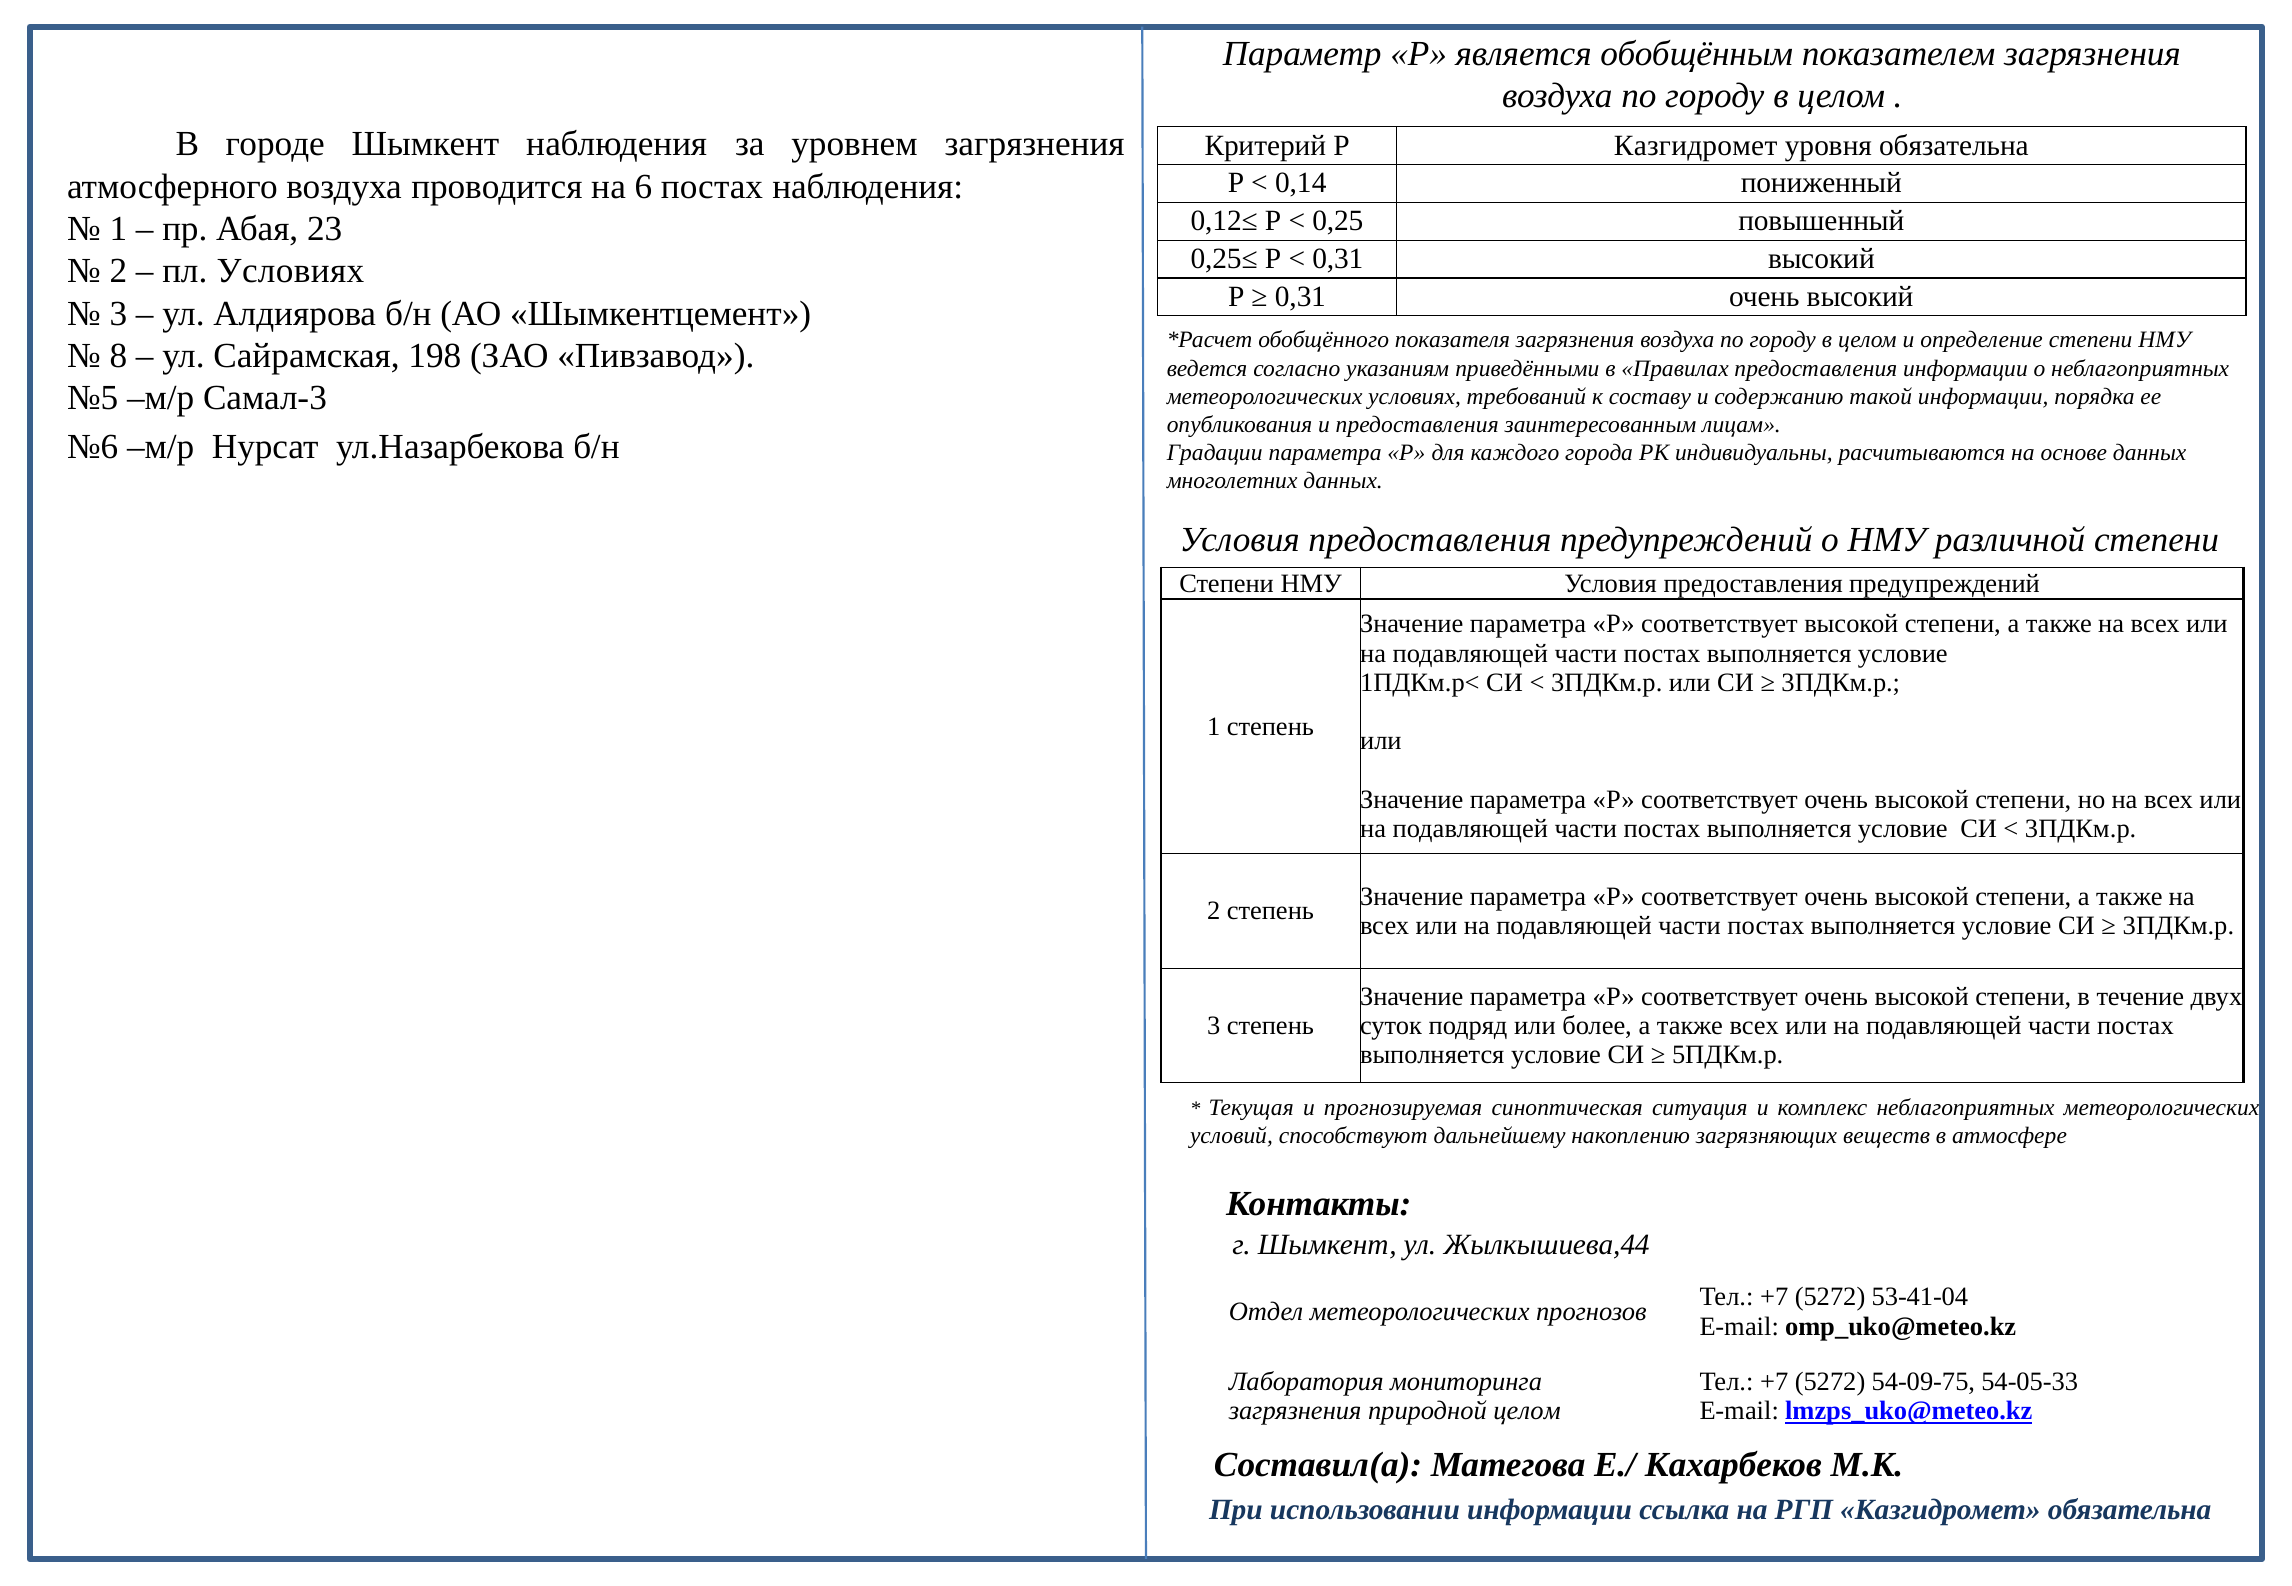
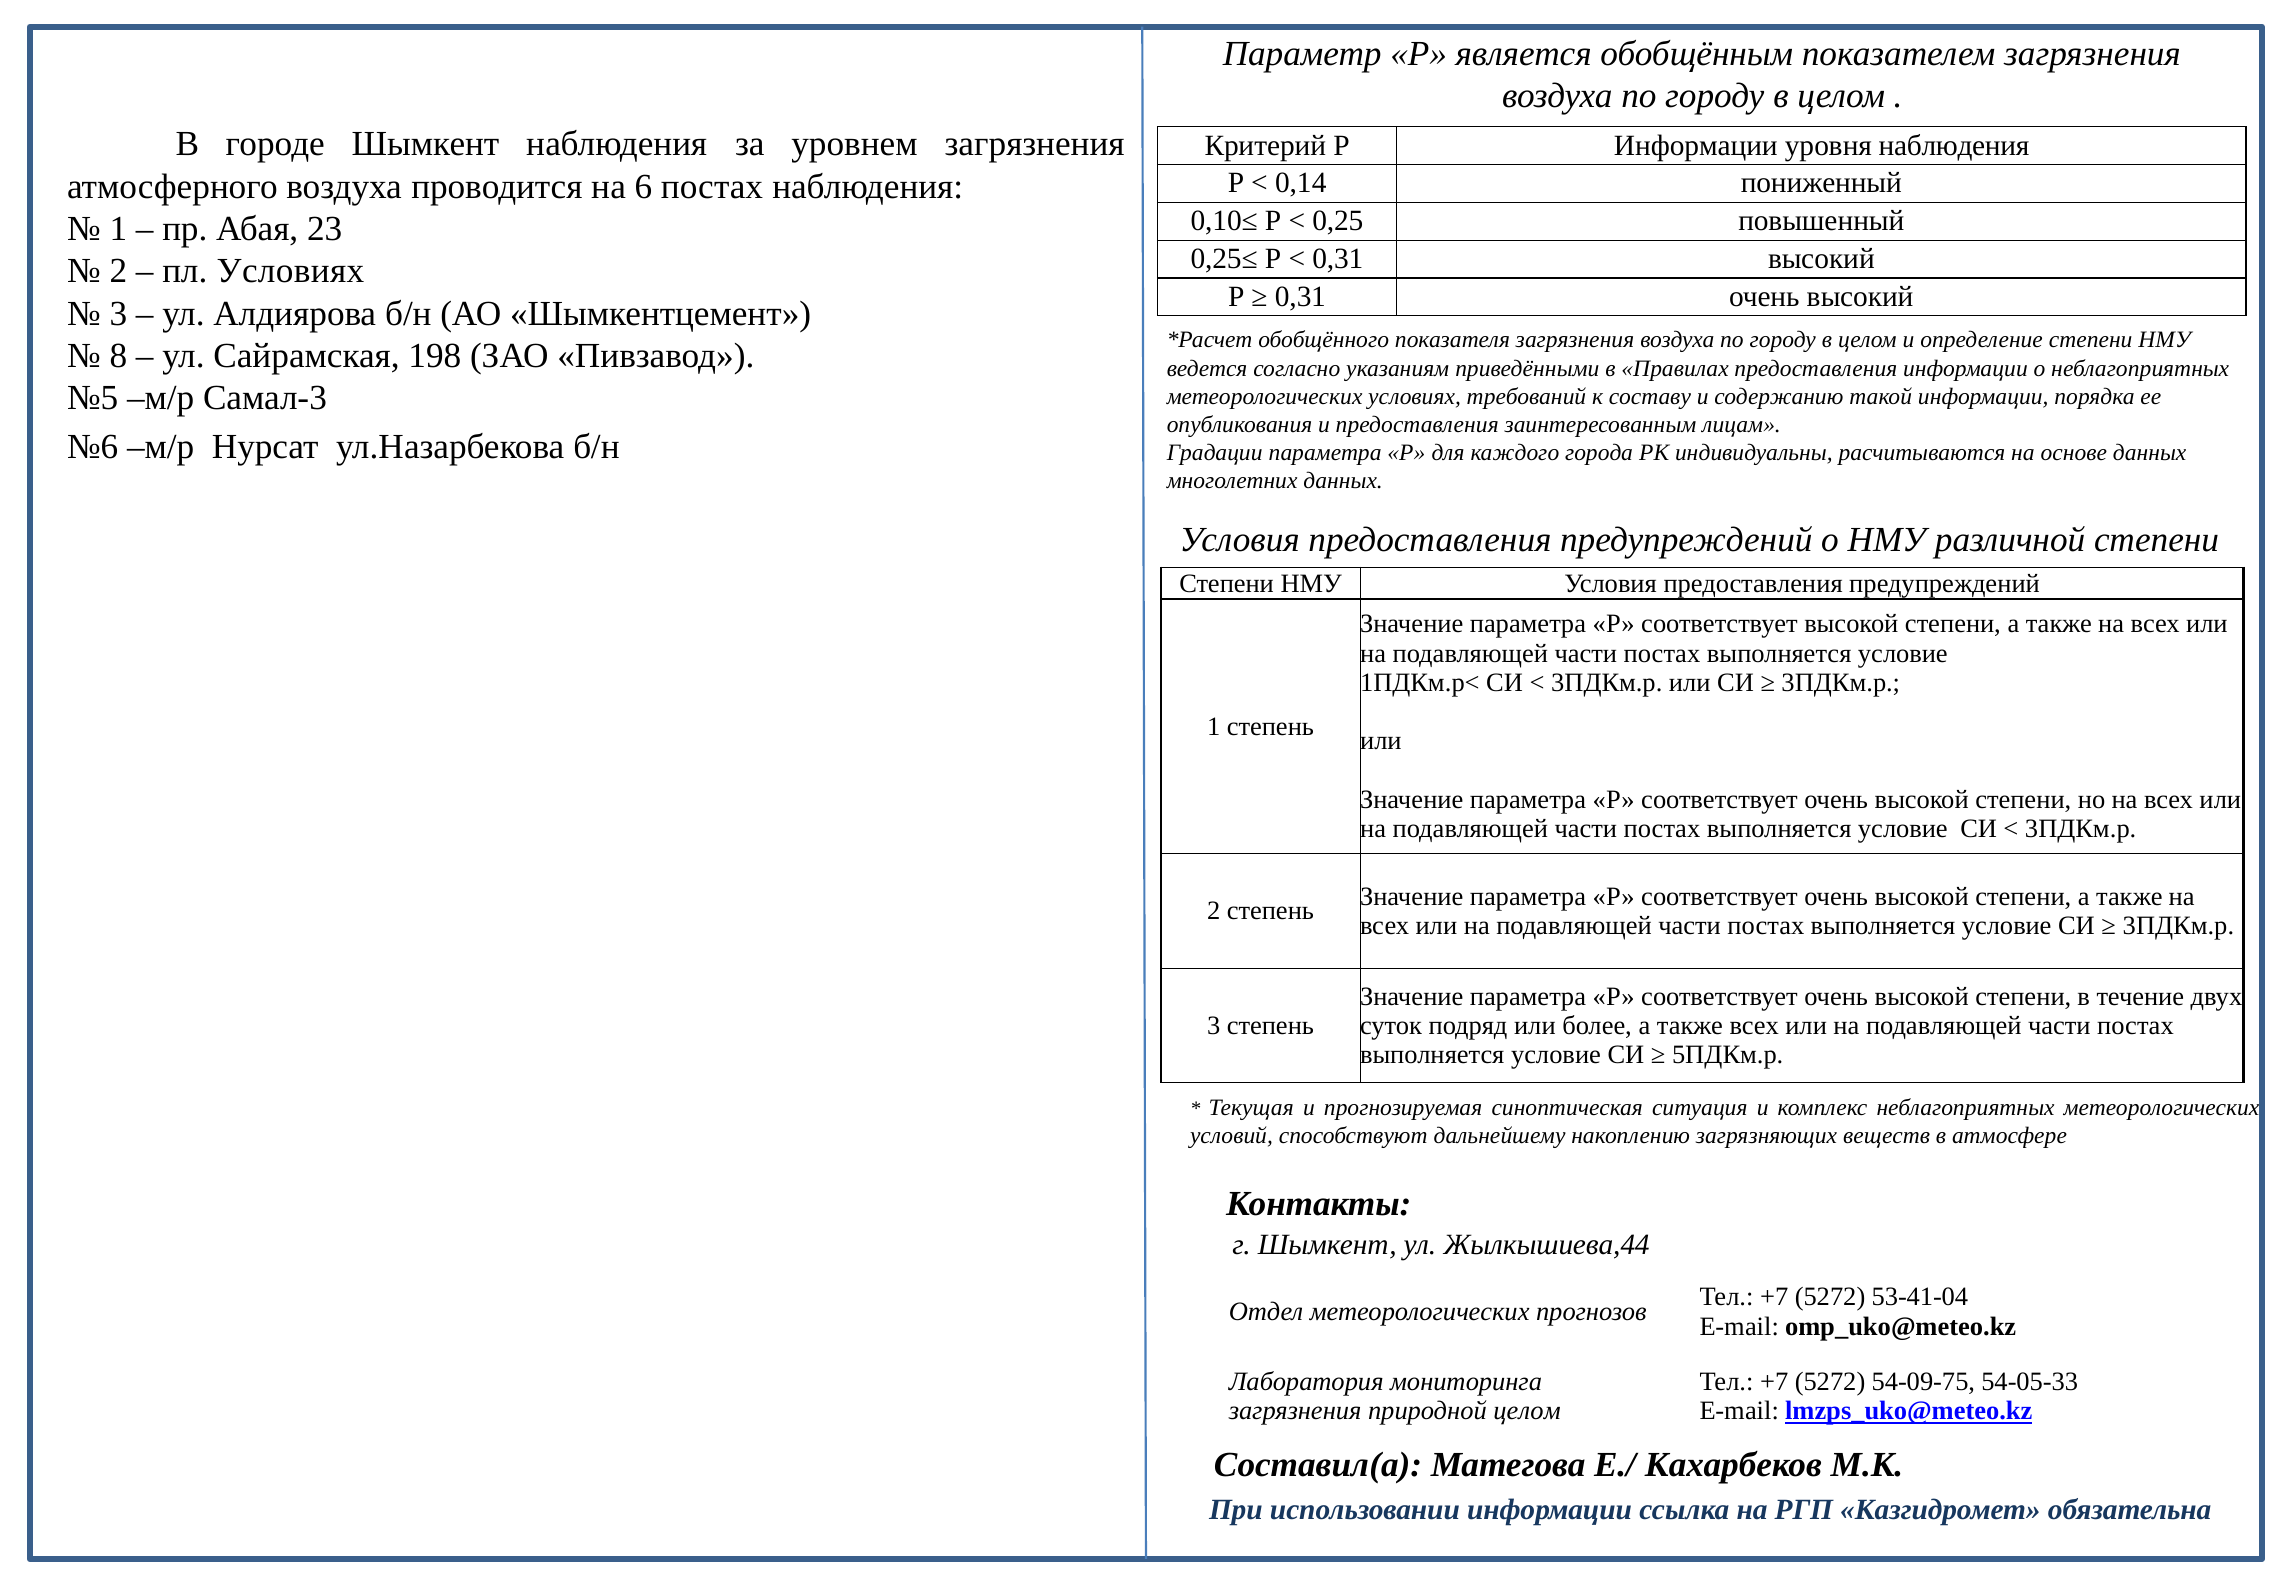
Р Казгидромет: Казгидромет -> Информации (1696, 145)
уровня обязательна: обязательна -> наблюдения (1954, 145)
0,12≤: 0,12≤ -> 0,10≤ (1224, 221)
